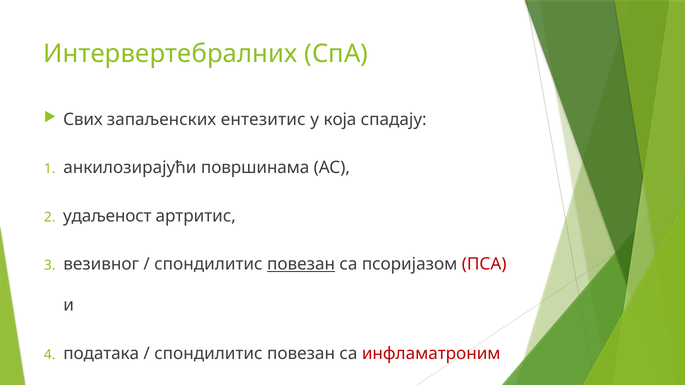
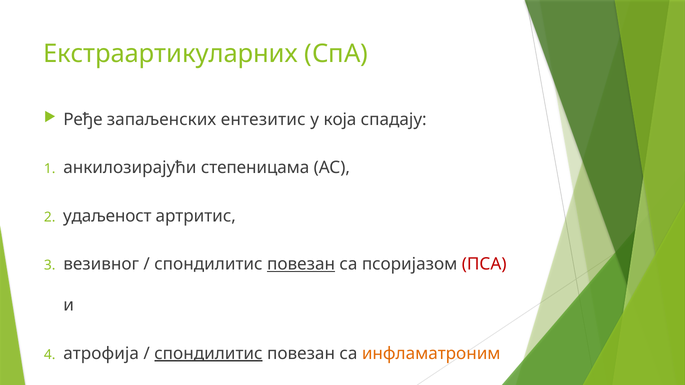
Интервертебралних: Интервертебралних -> Екстраартикуларних (170, 54)
Свих: Свих -> Ређе (83, 120)
површинама: површинама -> степеницама (255, 168)
података: података -> атрофија (101, 354)
спондилитис underline: none -> present (208, 354)
инфламатроним colour: red -> orange (431, 354)
